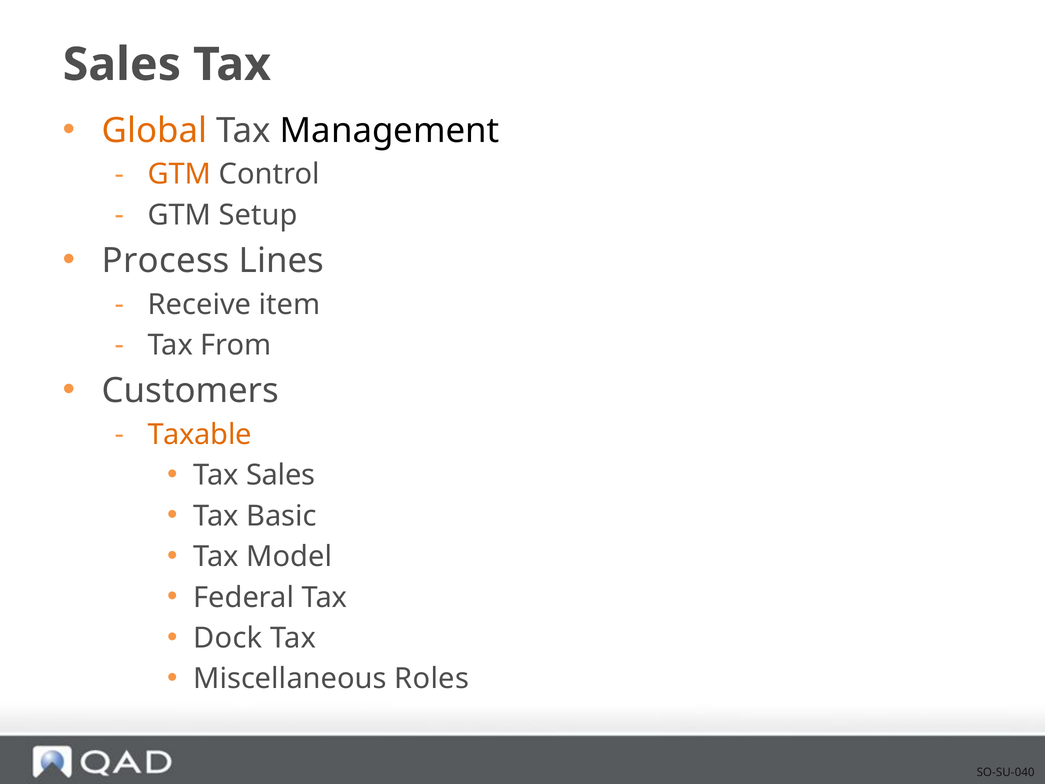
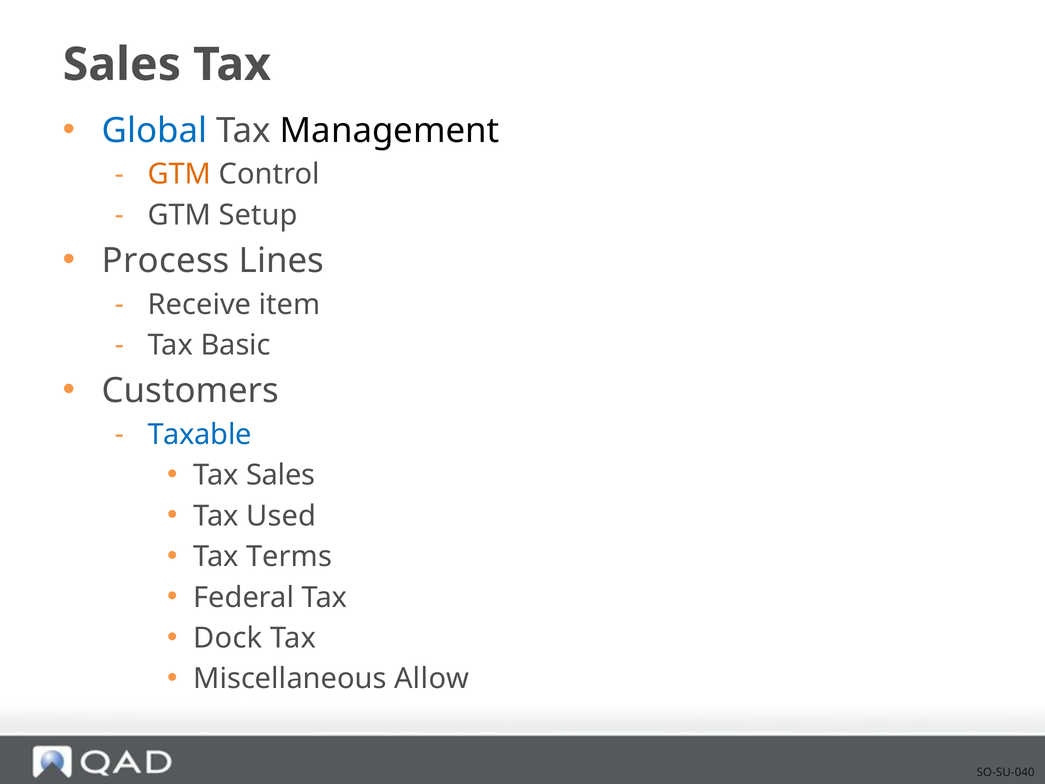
Global colour: orange -> blue (155, 130)
From: From -> Basic (236, 345)
Taxable colour: orange -> blue (200, 434)
Basic: Basic -> Used (281, 516)
Model: Model -> Terms (289, 557)
Roles: Roles -> Allow (432, 679)
